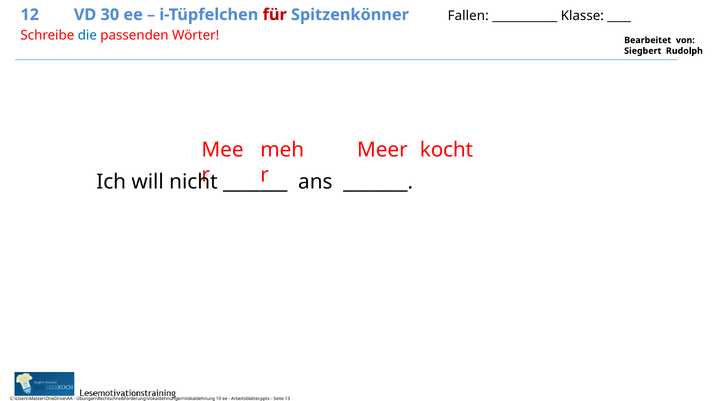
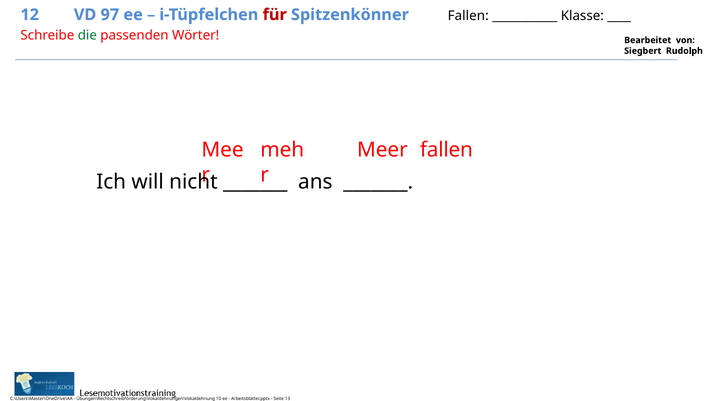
30: 30 -> 97 (110, 15)
die colour: blue -> green (87, 35)
kocht: kocht -> fallen (446, 149)
